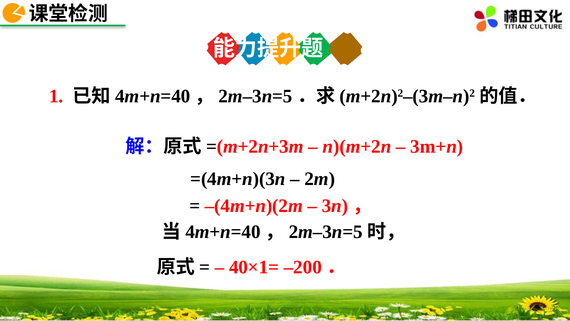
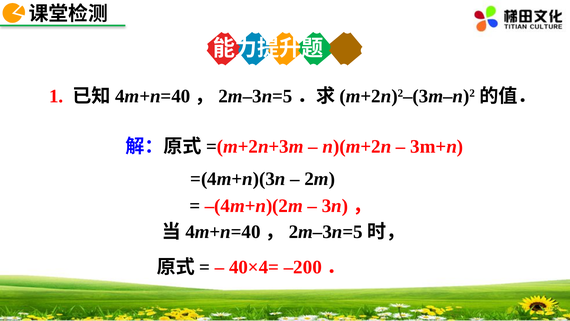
40×1=: 40×1= -> 40×4= (254, 267)
